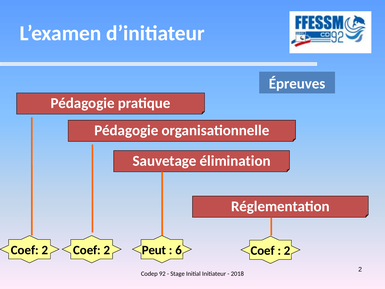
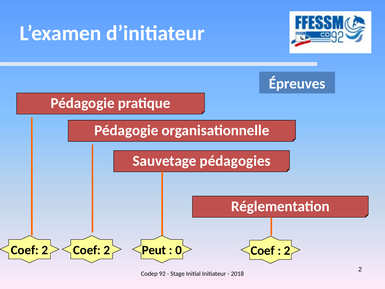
élimination: élimination -> pédagogies (235, 161)
6: 6 -> 0 (179, 250)
